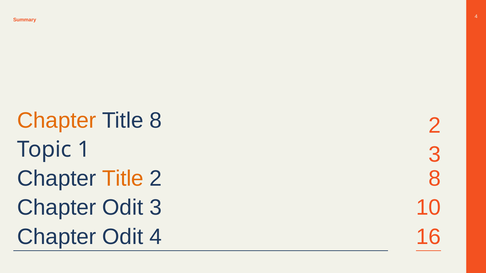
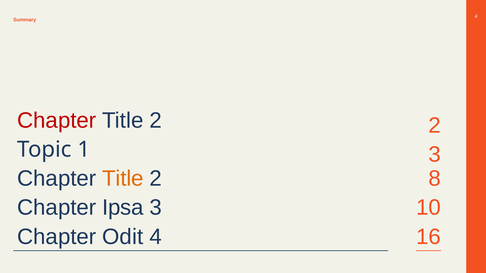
Chapter colour: orange -> red (57, 121)
8: 8 -> 2 (156, 121)
Odit: Odit -> Ipsa (123, 208)
